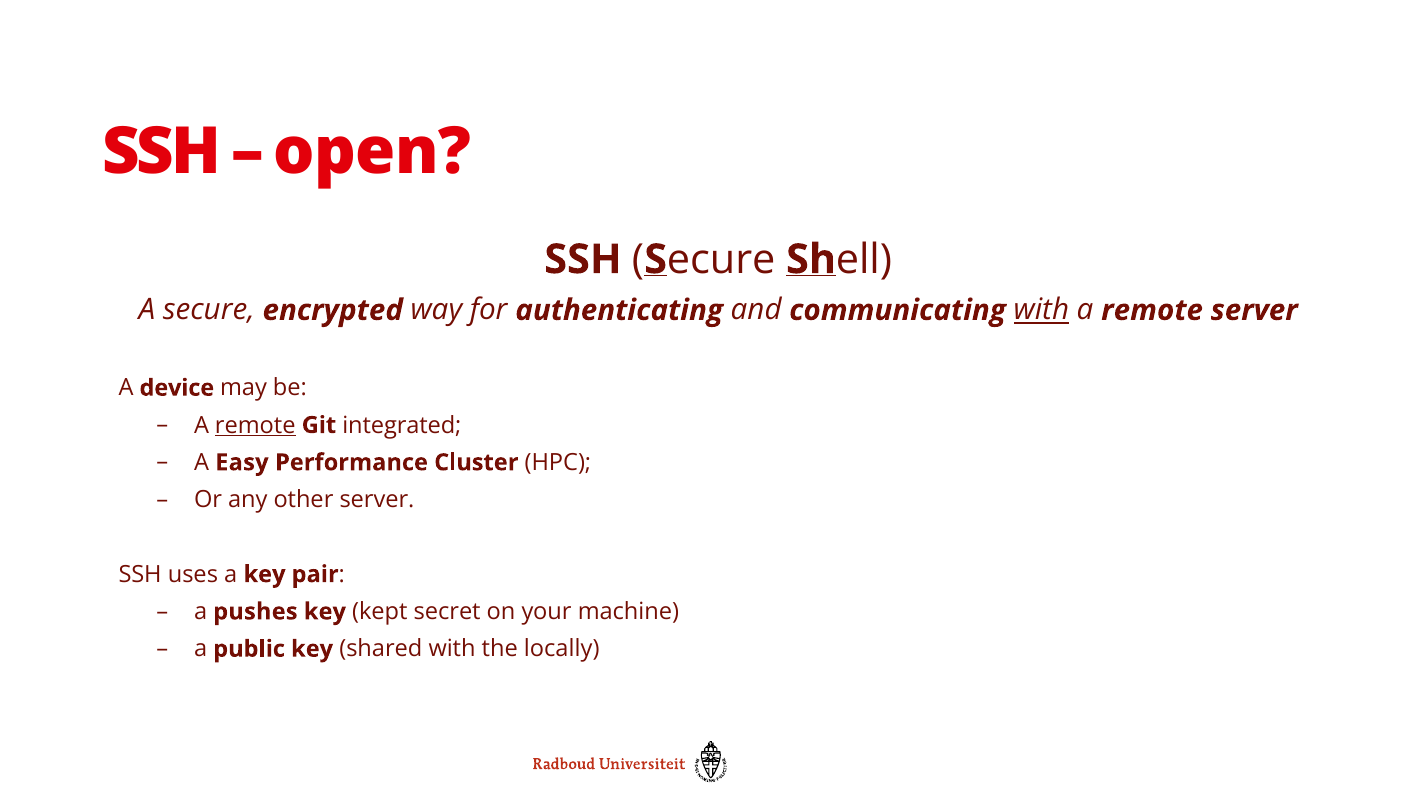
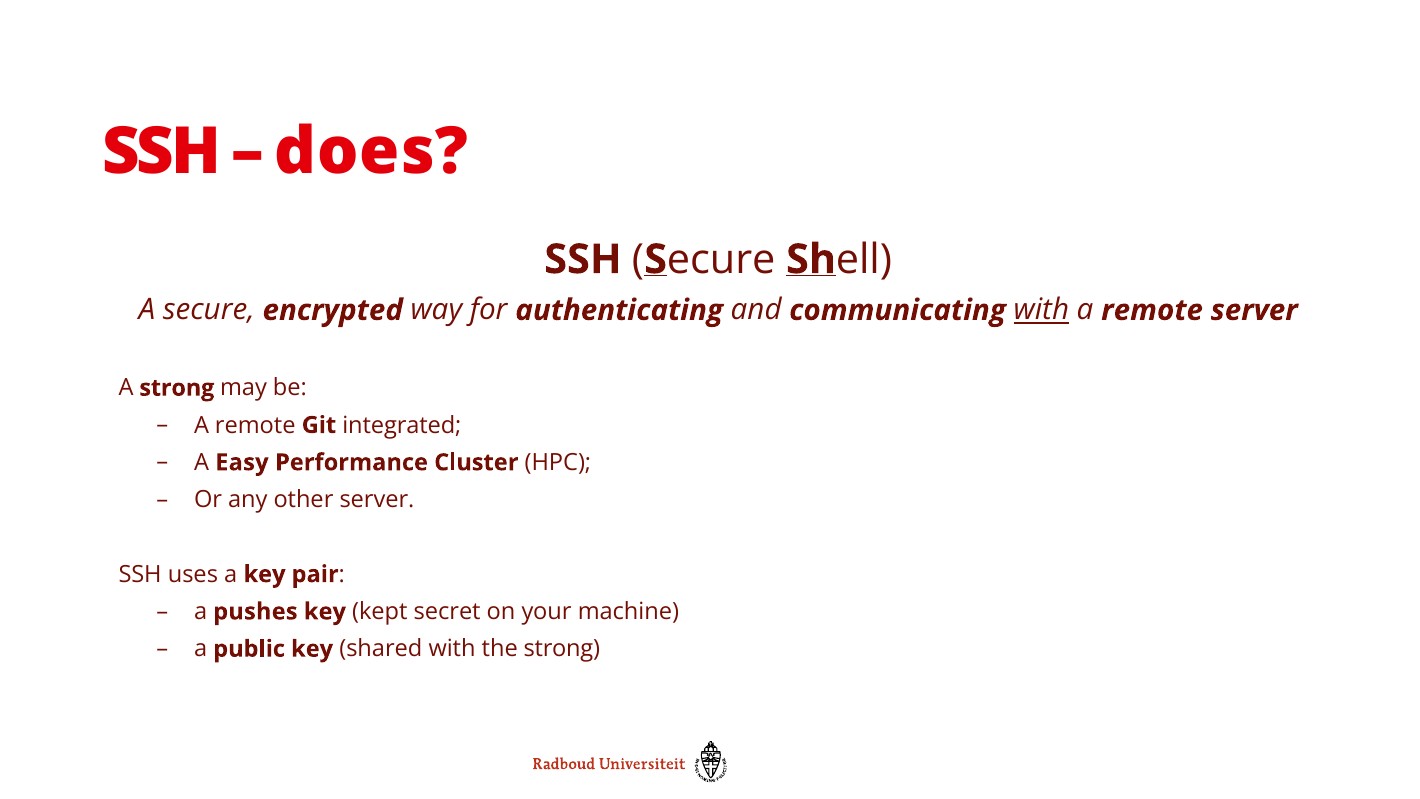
open: open -> does (372, 152)
A device: device -> strong (177, 388)
remote underline: present -> none (255, 425)
the locally: locally -> strong (562, 649)
